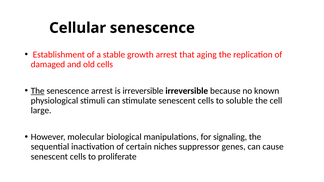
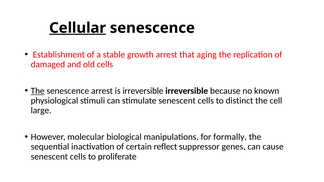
Cellular underline: none -> present (78, 28)
soluble: soluble -> distinct (239, 101)
signaling: signaling -> formally (230, 137)
niches: niches -> reflect (165, 147)
